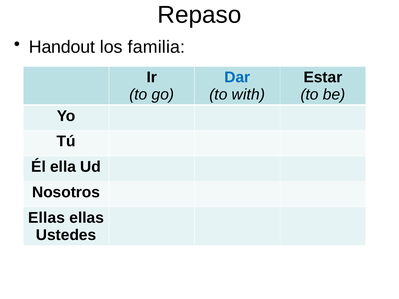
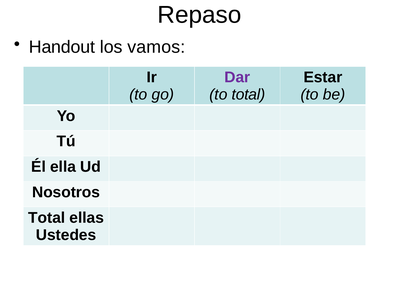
familia: familia -> vamos (156, 47)
Dar colour: blue -> purple (237, 77)
to with: with -> total (249, 95)
Ellas: Ellas -> Total (47, 218)
